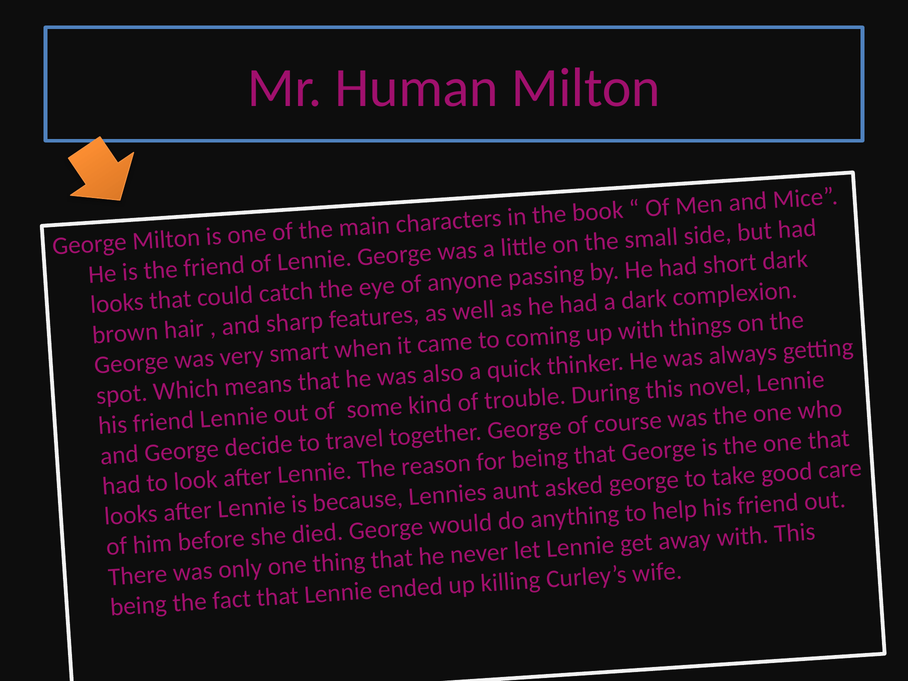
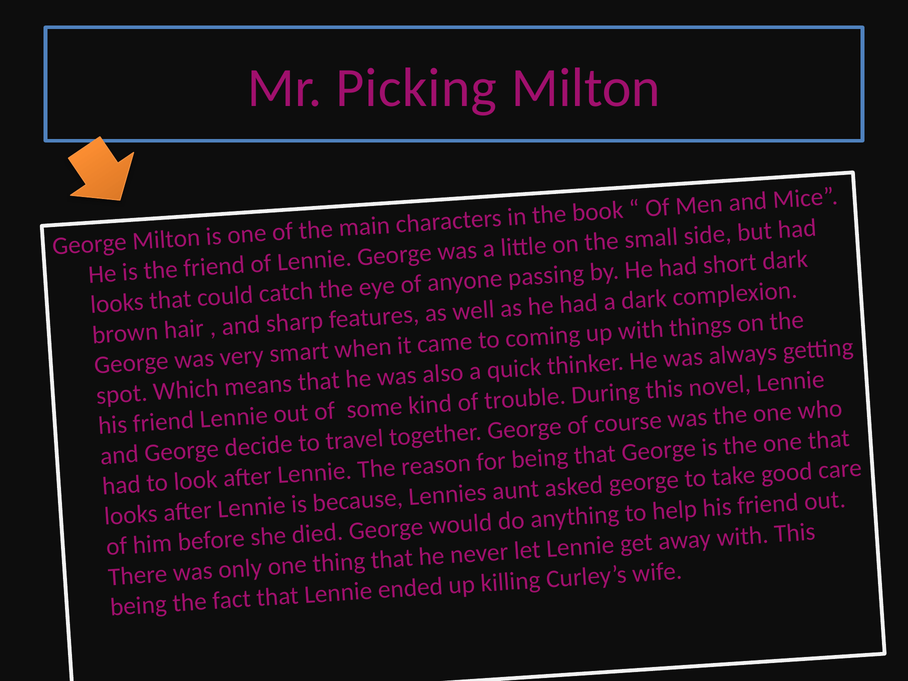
Human: Human -> Picking (416, 88)
